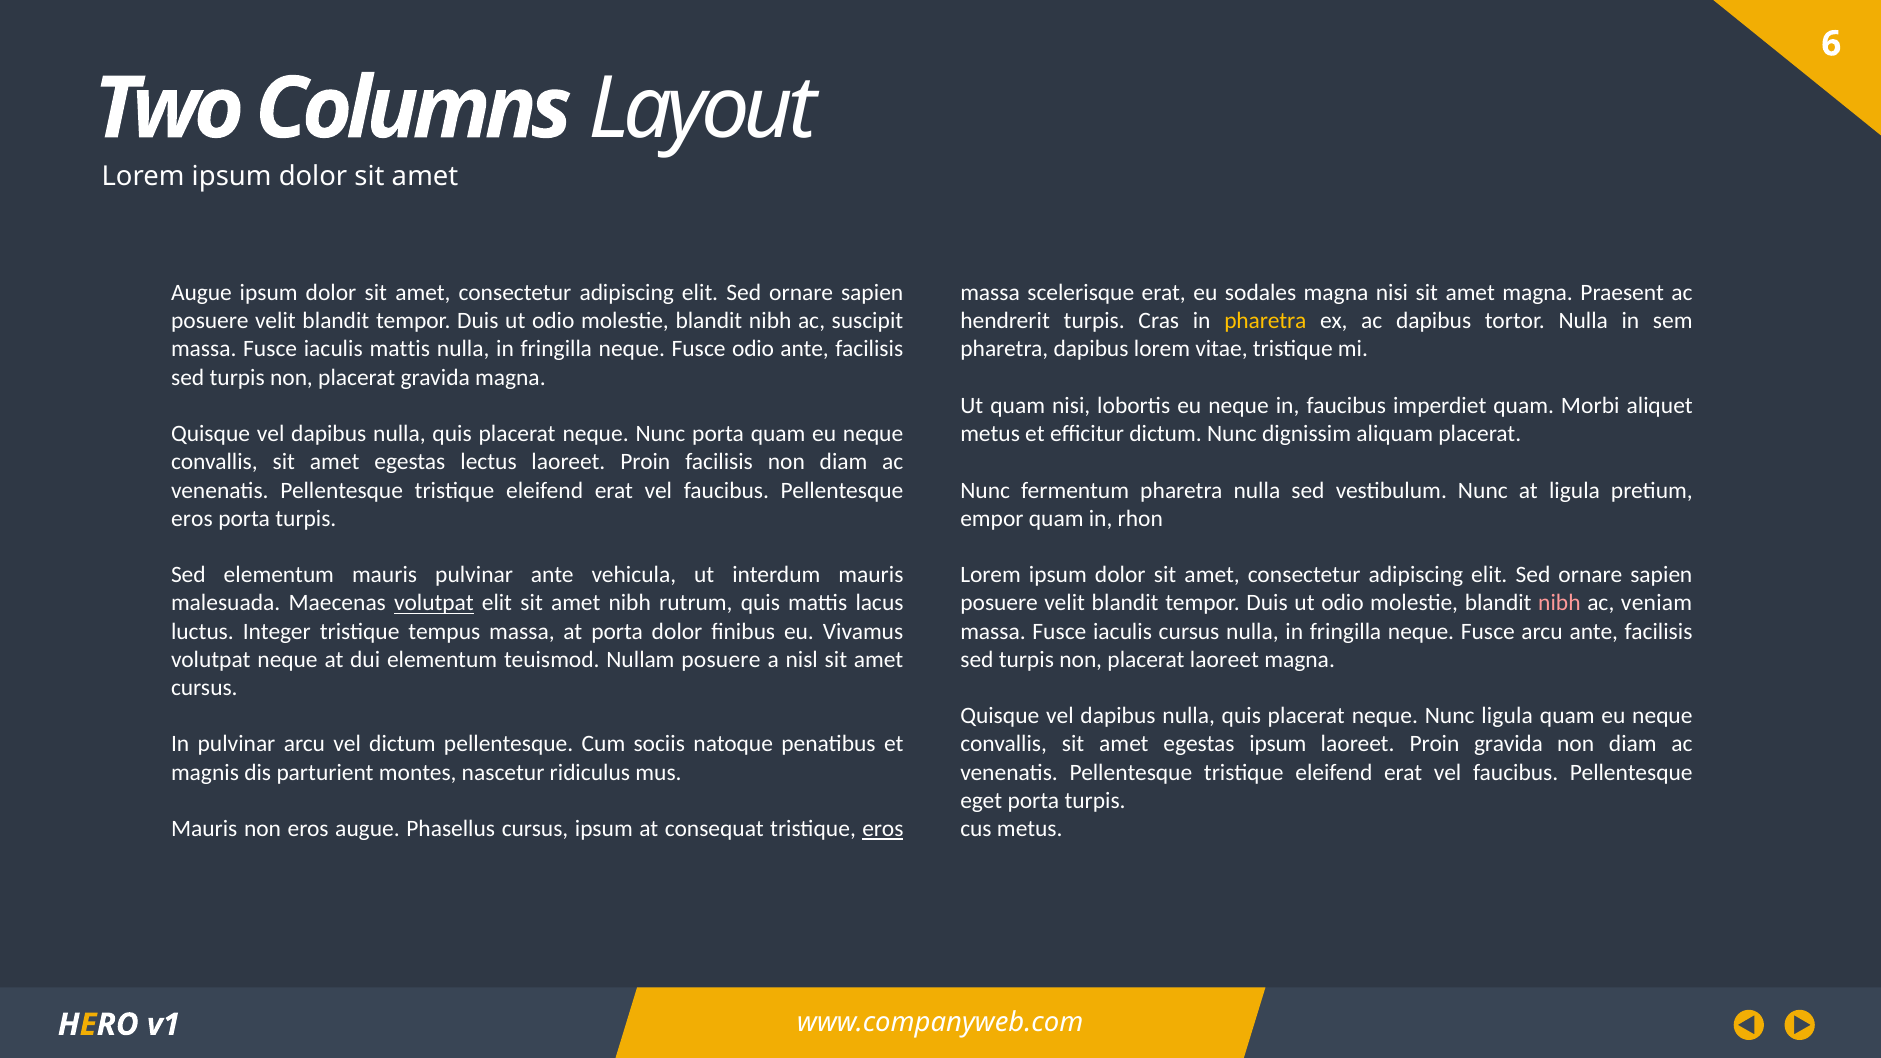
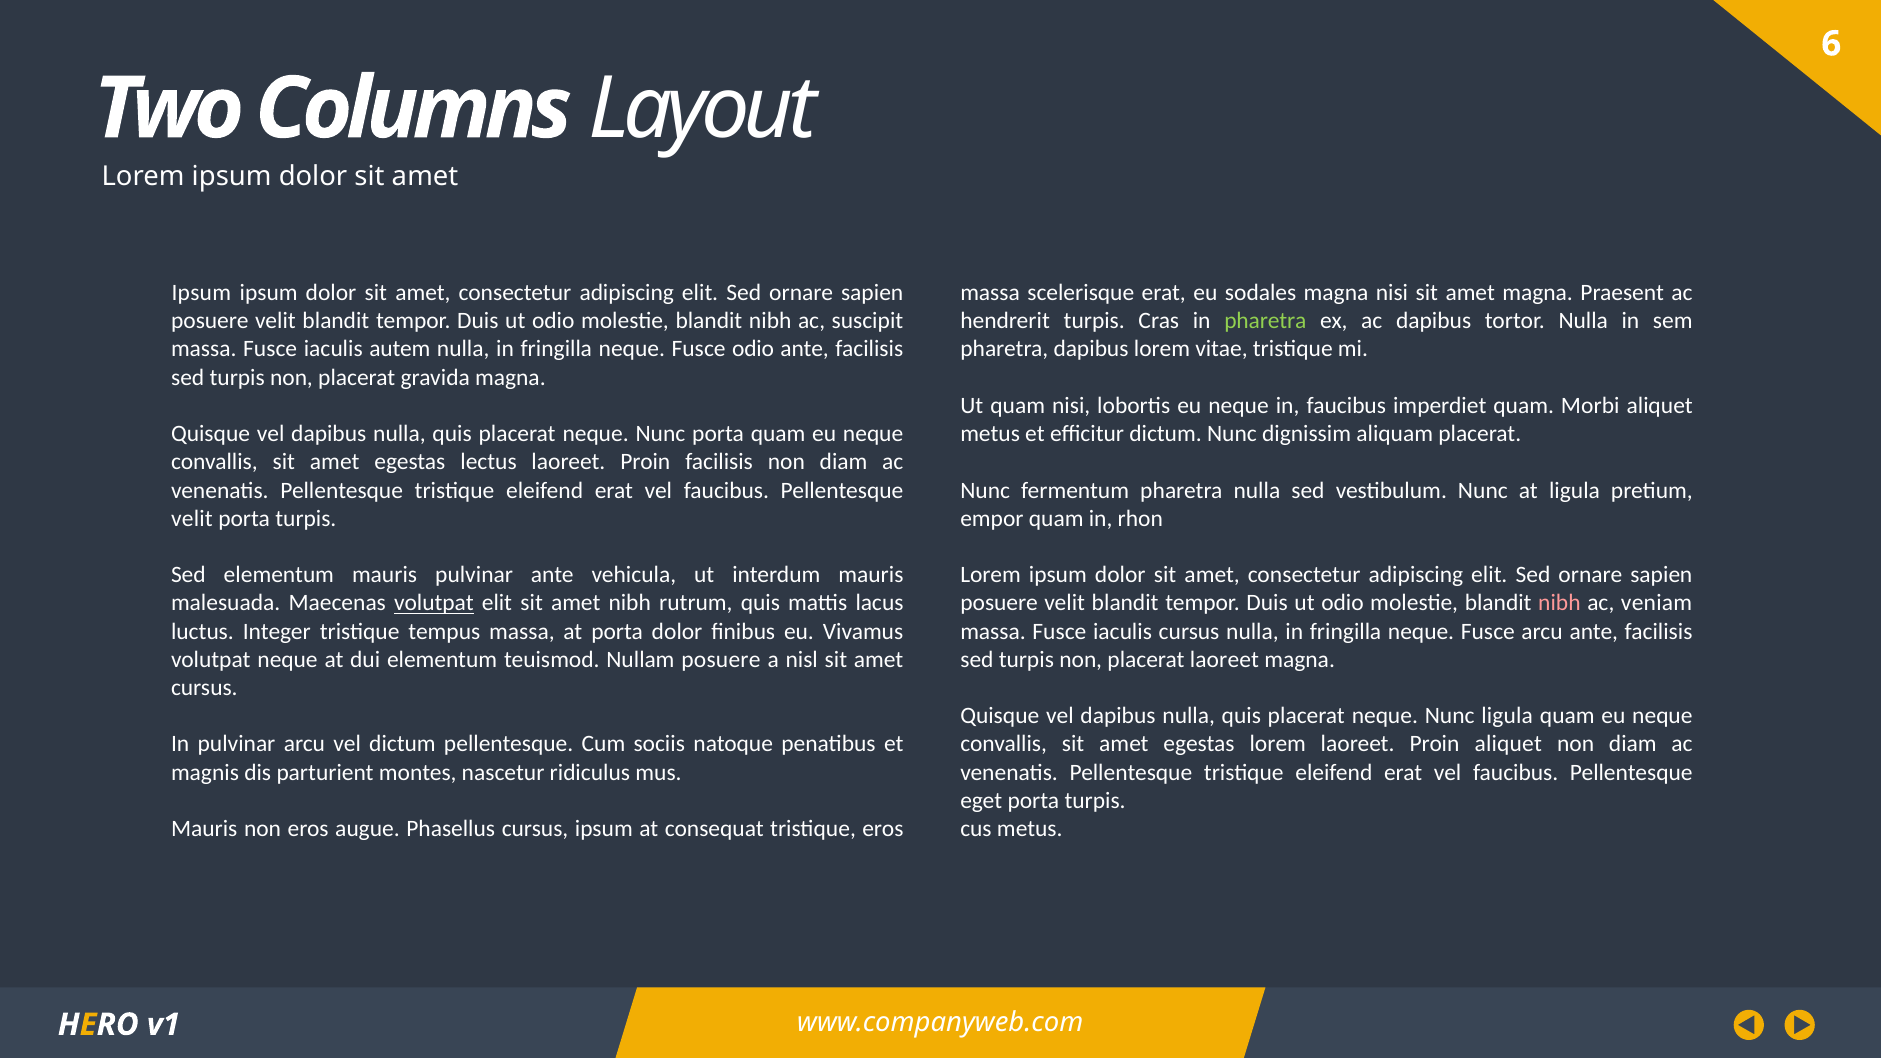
Augue: Augue -> Ipsum (201, 293)
pharetra colour: yellow -> light green (1265, 321)
iaculis mattis: mattis -> autem (400, 349)
eros: eros -> velit (192, 518)
egestas ipsum: ipsum -> lorem (1278, 744)
Proin gravida: gravida -> aliquet (1508, 744)
eros underline: present -> none (883, 829)
